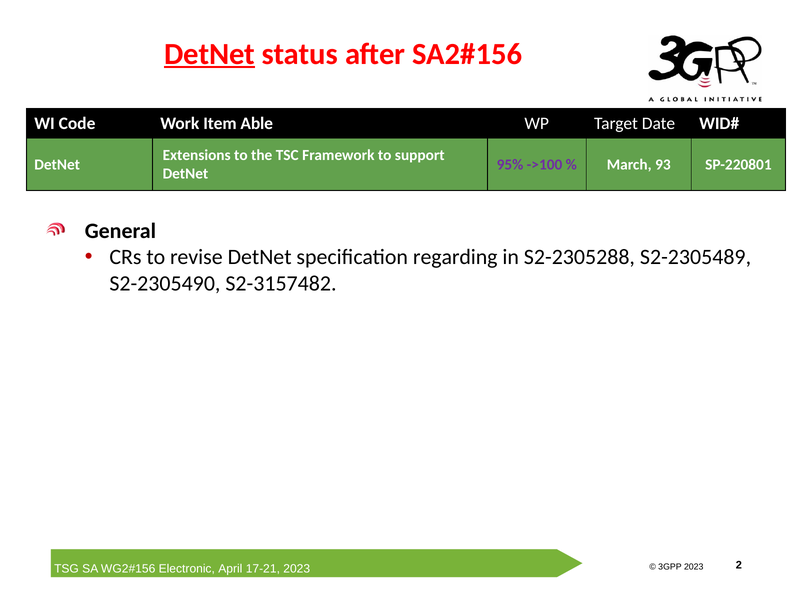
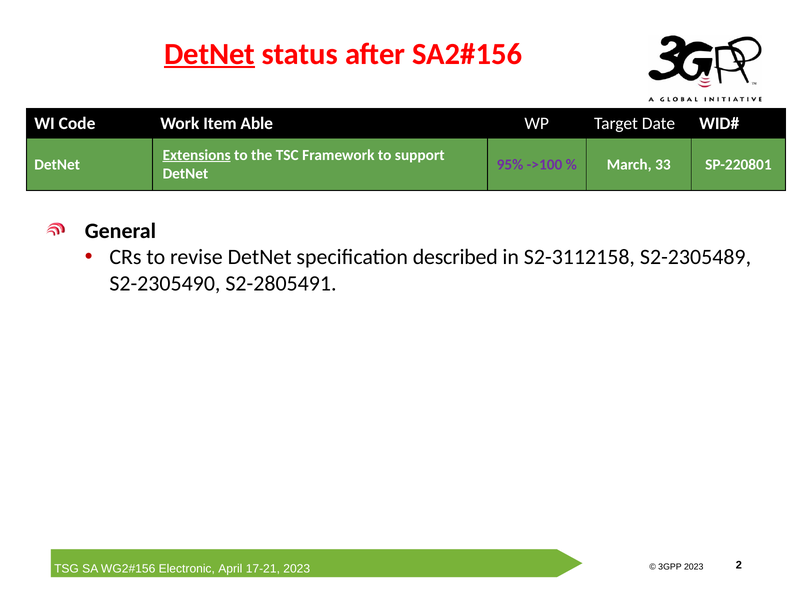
Extensions underline: none -> present (197, 155)
93: 93 -> 33 (663, 164)
regarding: regarding -> described (455, 257)
S2-2305288: S2-2305288 -> S2-3112158 (579, 257)
S2-3157482: S2-3157482 -> S2-2805491 (281, 283)
